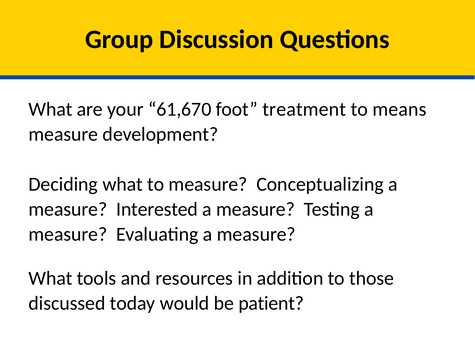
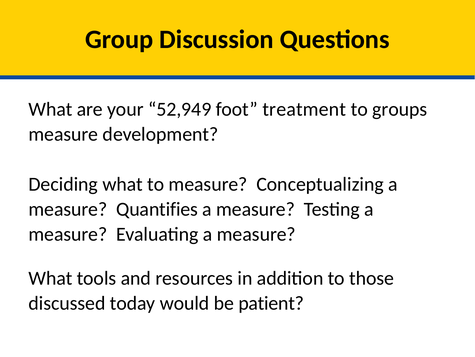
61,670: 61,670 -> 52,949 (180, 109)
means: means -> groups (400, 109)
Interested: Interested -> Quantifies (157, 209)
